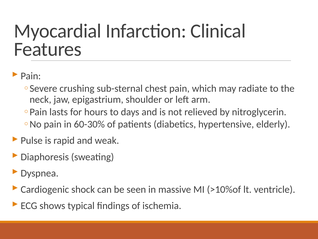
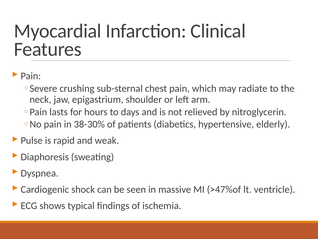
60-30%: 60-30% -> 38-30% (89, 124)
>10%of: >10%of -> >47%of (224, 189)
